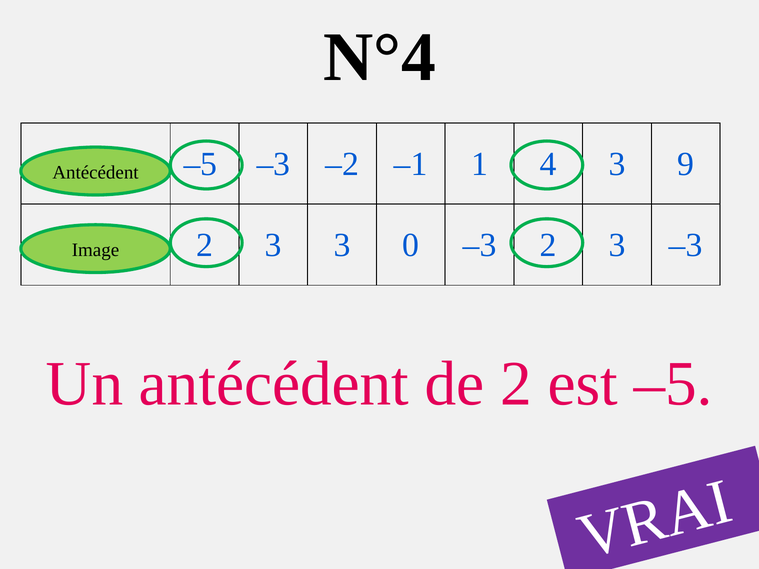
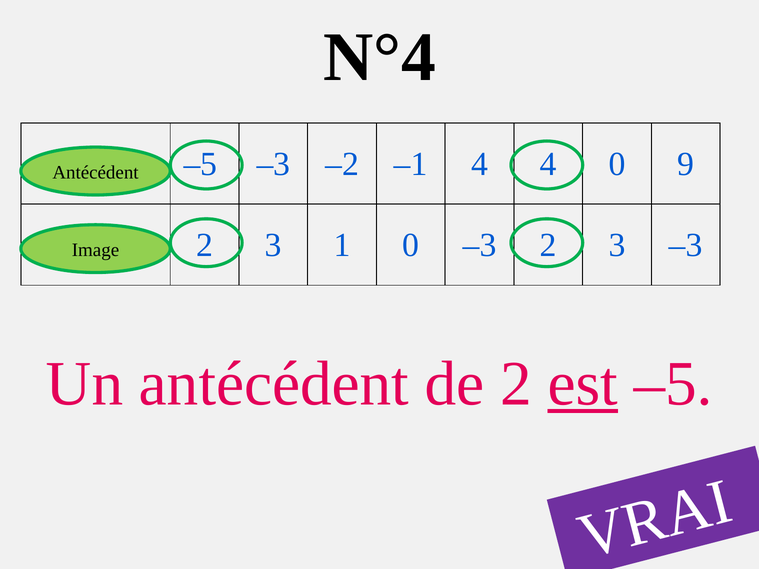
–1 1: 1 -> 4 (480, 164)
4 3: 3 -> 0 (617, 164)
3 3: 3 -> 1 (342, 245)
est underline: none -> present (583, 384)
